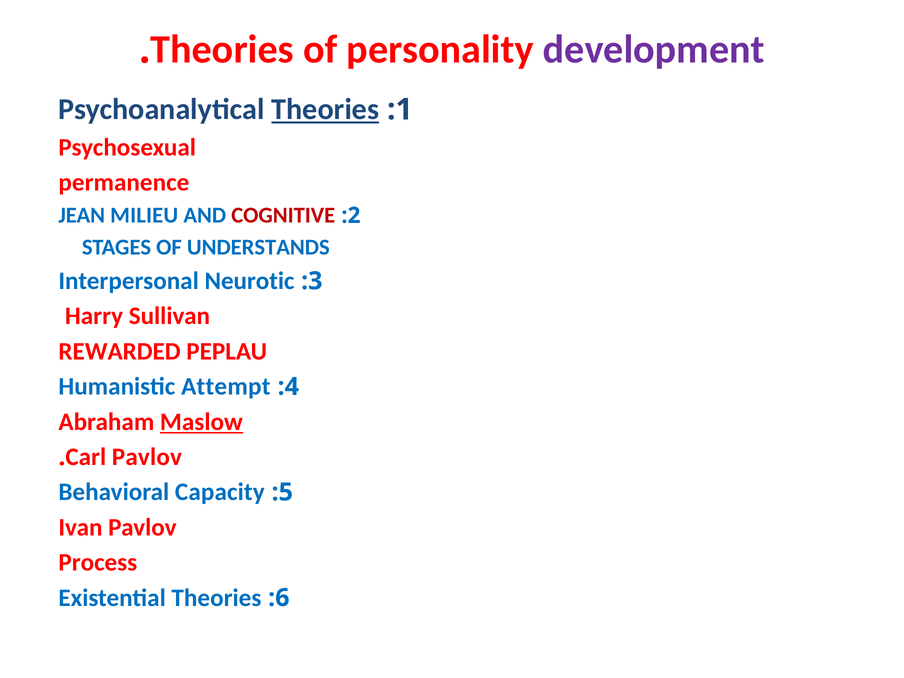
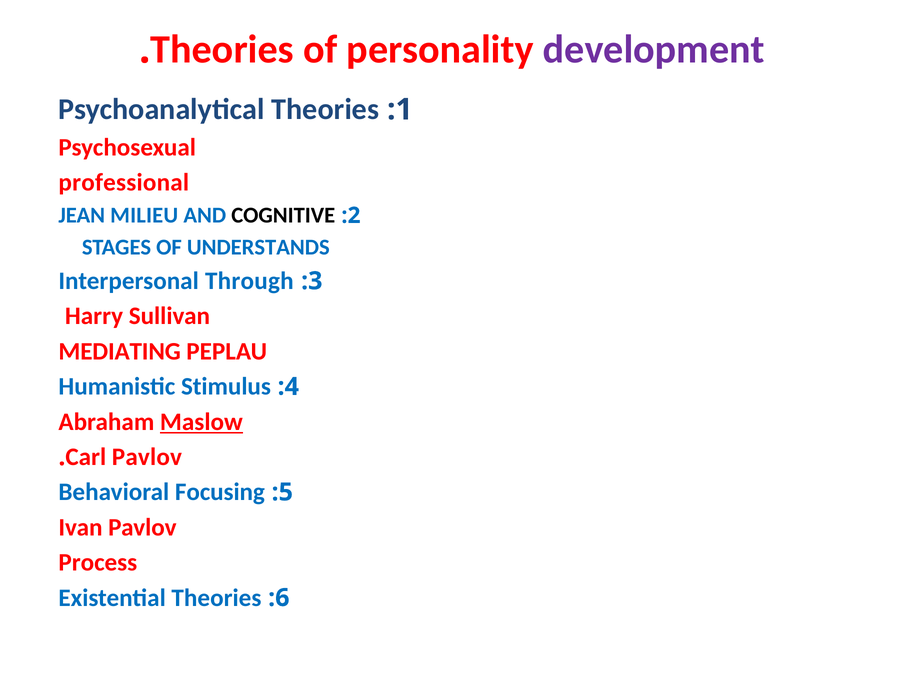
Theories underline: present -> none (325, 109)
permanence: permanence -> professional (124, 183)
COGNITIVE colour: red -> black (283, 215)
Neurotic: Neurotic -> Through (249, 281)
REWARDED: REWARDED -> MEDIATING (120, 351)
Attempt: Attempt -> Stimulus (226, 387)
Capacity: Capacity -> Focusing (220, 492)
